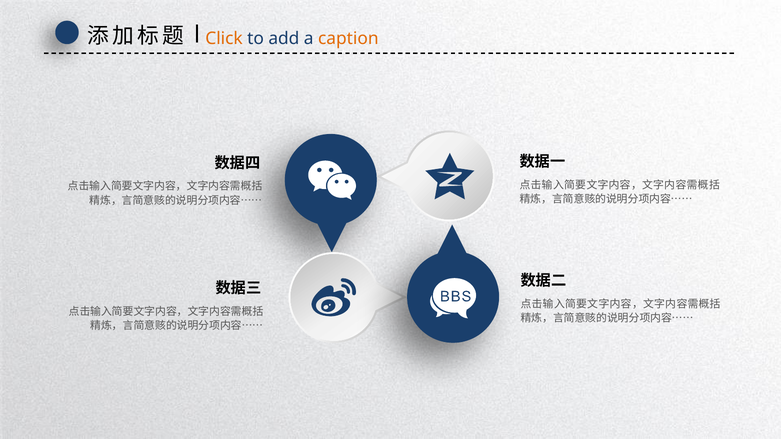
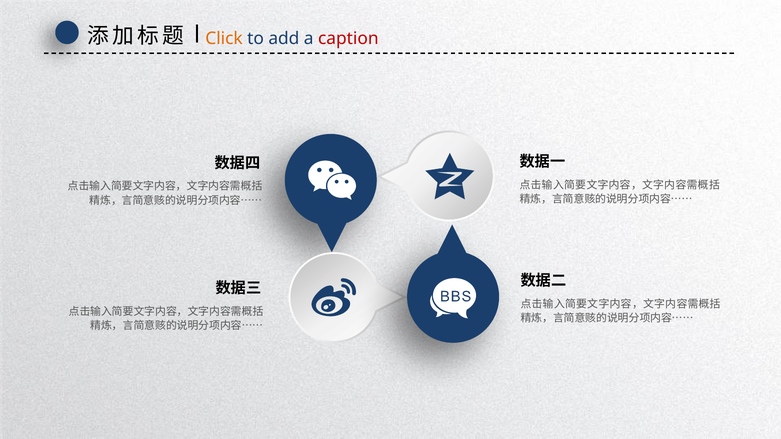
caption colour: orange -> red (348, 38)
